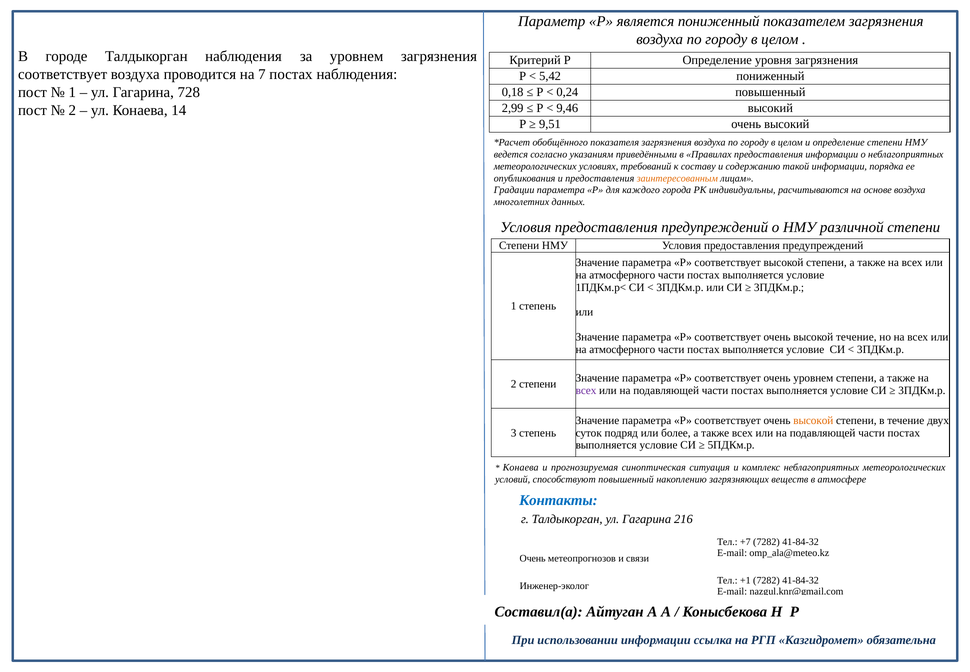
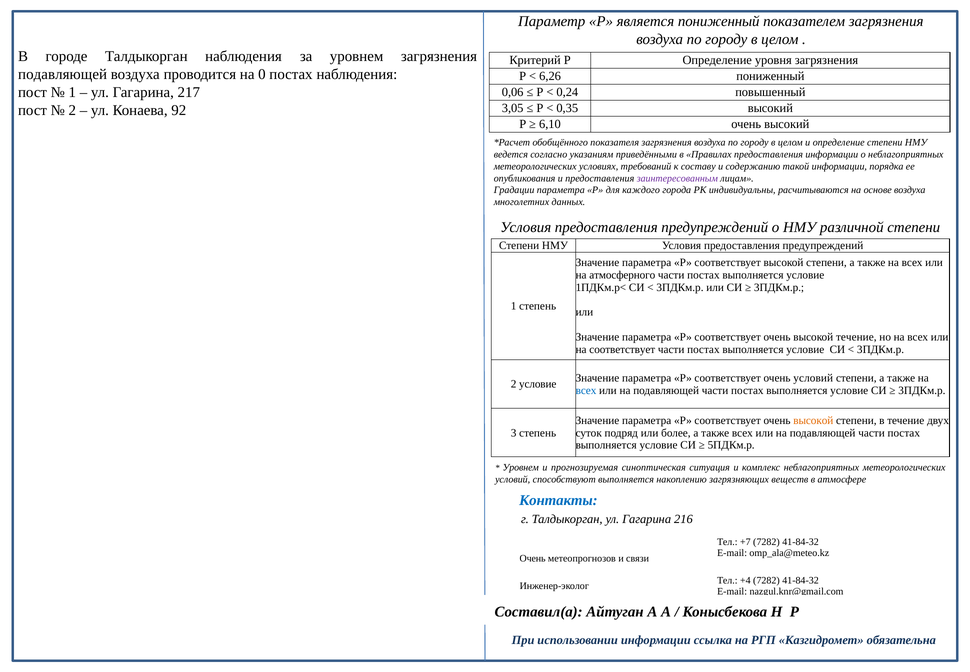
соответствует: соответствует -> подавляющей (63, 74)
7: 7 -> 0 (262, 74)
5,42: 5,42 -> 6,26 (550, 76)
728: 728 -> 217 (189, 92)
0,18: 0,18 -> 0,06 (513, 92)
2,99: 2,99 -> 3,05 (513, 108)
9,46: 9,46 -> 0,35 (567, 108)
14: 14 -> 92 (179, 110)
9,51: 9,51 -> 6,10 (550, 124)
заинтересованным colour: orange -> purple (677, 178)
атмосферного: атмосферного -> соответствует (622, 349)
очень уровнем: уровнем -> условий (813, 378)
2 степени: степени -> условие (538, 384)
всех colour: purple -> blue (586, 390)
Конаева: Конаева -> Уровнем (521, 467)
способствуют повышенный: повышенный -> выполняется (626, 479)
+1: +1 -> +4 (745, 580)
